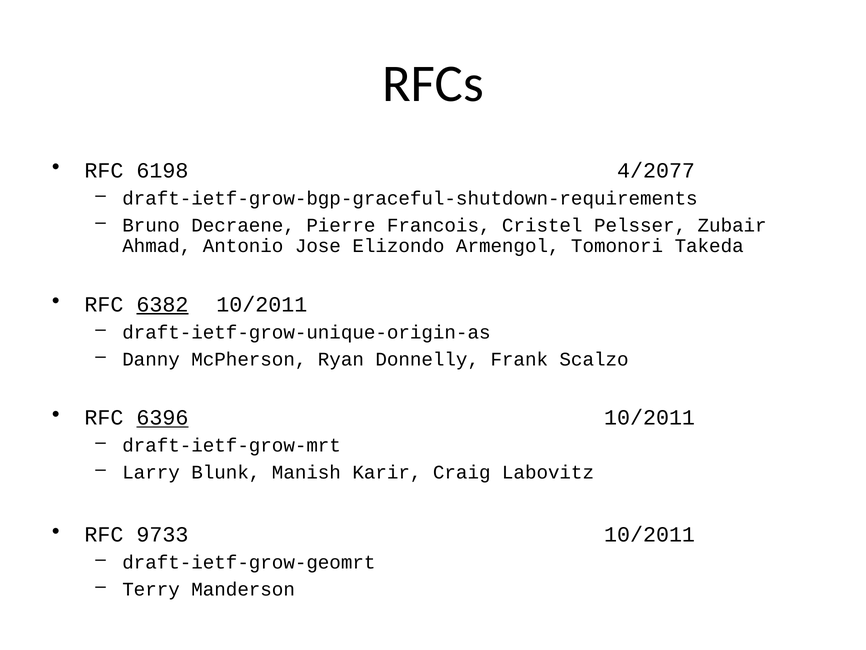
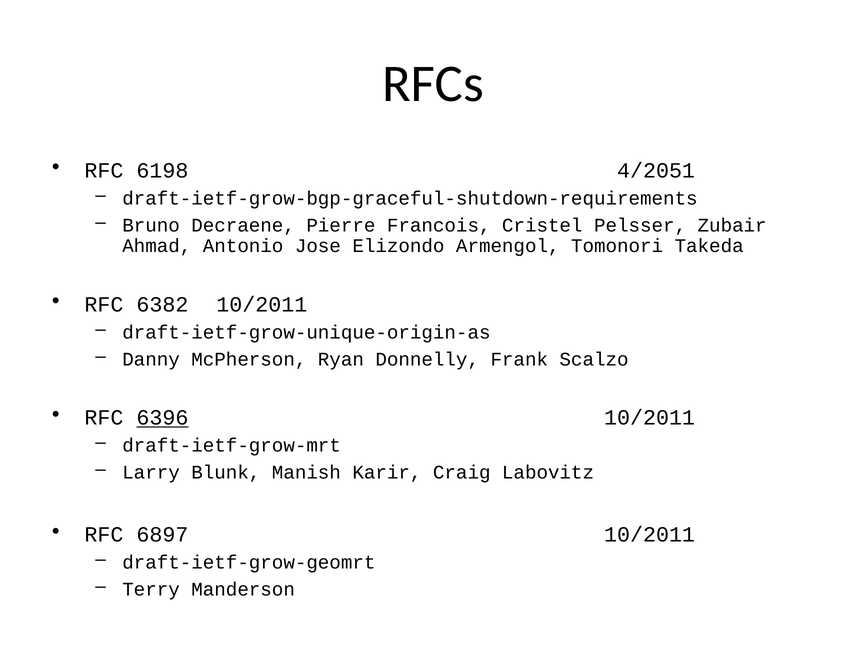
4/2077: 4/2077 -> 4/2051 (656, 170)
6382 underline: present -> none (162, 304)
9733: 9733 -> 6897 (162, 534)
